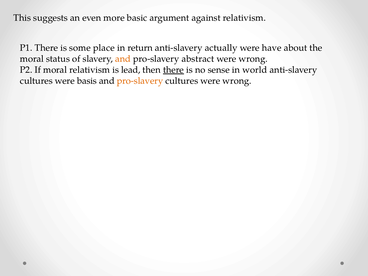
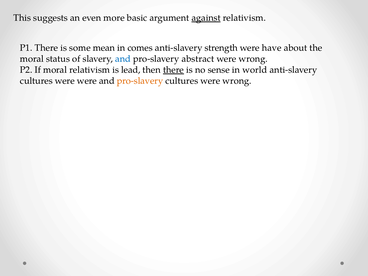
against underline: none -> present (206, 18)
place: place -> mean (104, 48)
return: return -> comes (140, 48)
actually: actually -> strength (221, 48)
and colour: orange -> blue (123, 59)
were basis: basis -> were (87, 81)
